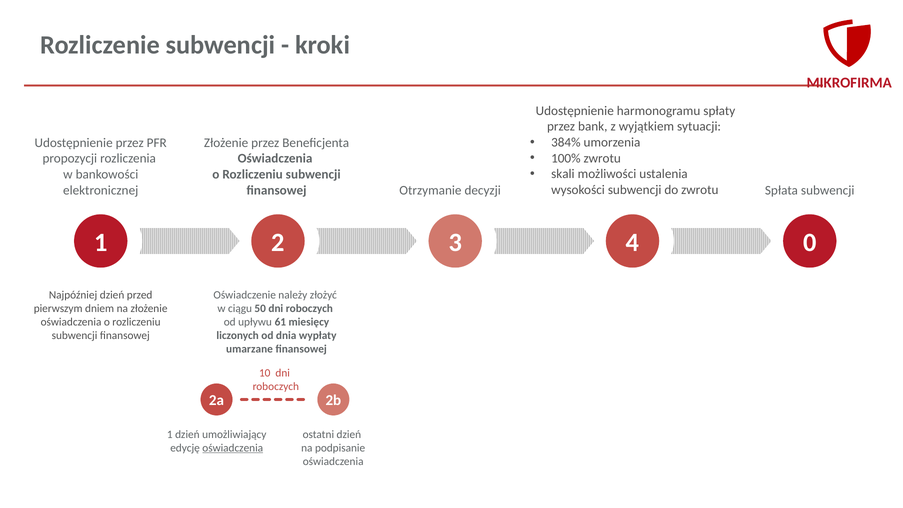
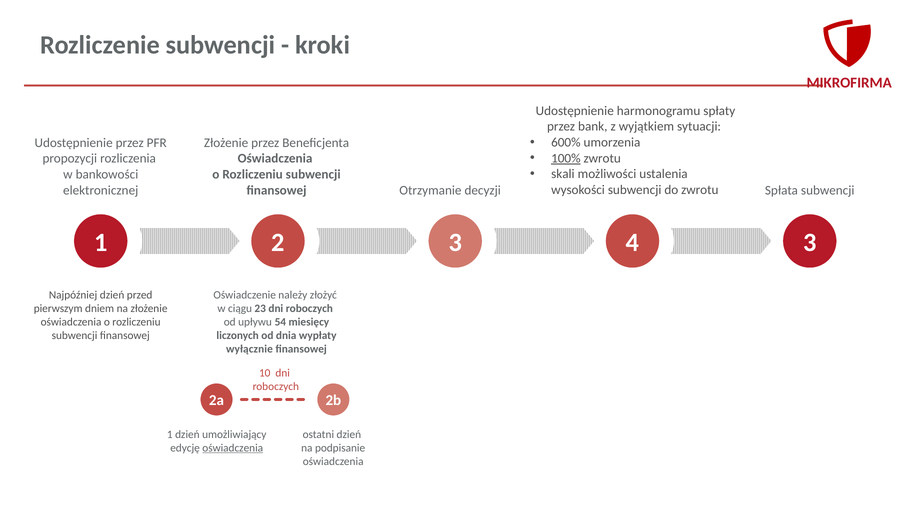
384%: 384% -> 600% (566, 142)
100% underline: none -> present (566, 158)
3 0: 0 -> 3 (810, 243)
50: 50 -> 23 (260, 308)
61: 61 -> 54 (280, 322)
umarzane: umarzane -> wyłącznie (249, 349)
